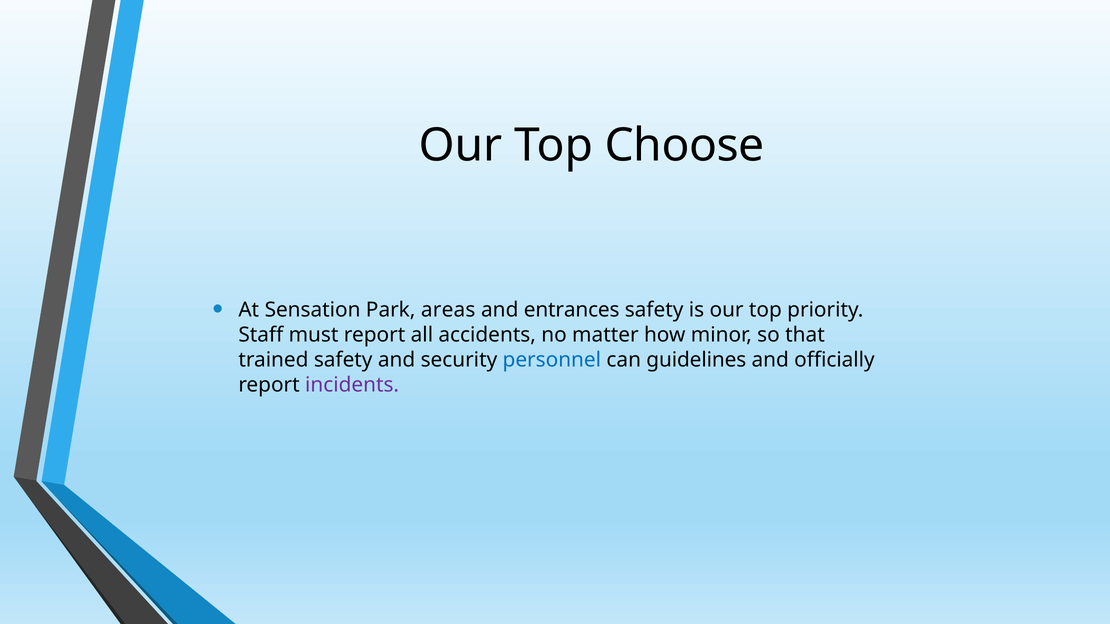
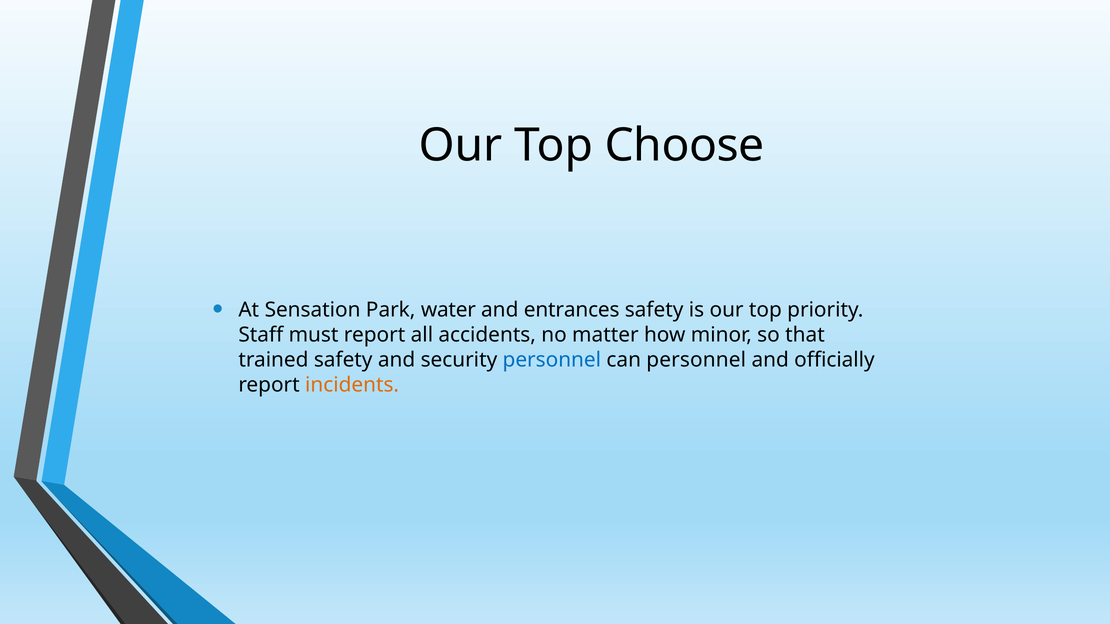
areas: areas -> water (448, 310)
can guidelines: guidelines -> personnel (696, 360)
incidents colour: purple -> orange (352, 385)
